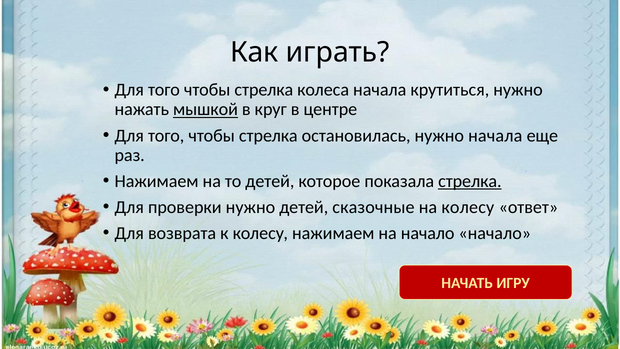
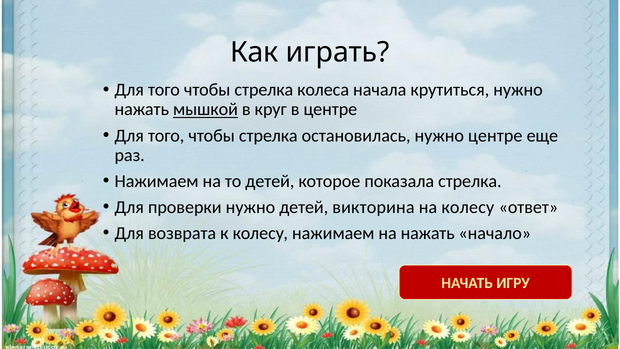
нужно начала: начала -> центре (495, 135)
стрелка underline: present -> none (470, 181)
сказочные: сказочные -> викторина (373, 207)
на начало: начало -> нажать (428, 233)
